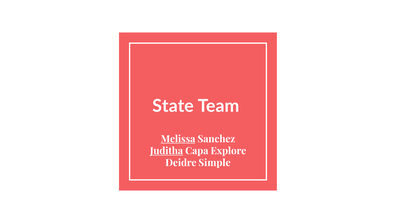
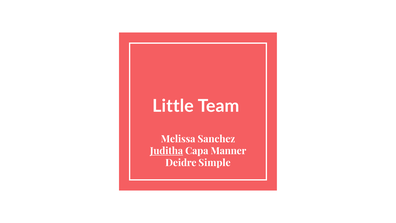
State: State -> Little (173, 106)
Melissa underline: present -> none (178, 139)
Explore: Explore -> Manner (228, 151)
